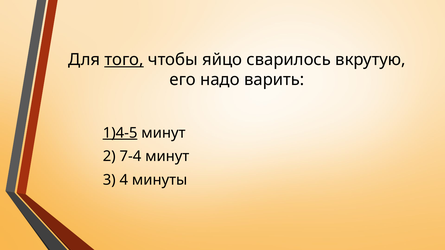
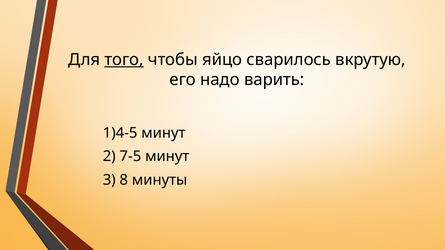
1)4-5 underline: present -> none (120, 133)
7-4: 7-4 -> 7-5 (130, 157)
4: 4 -> 8 (124, 180)
